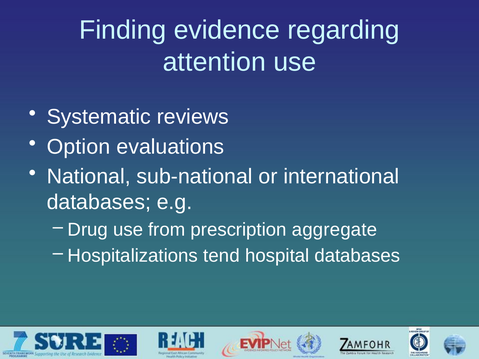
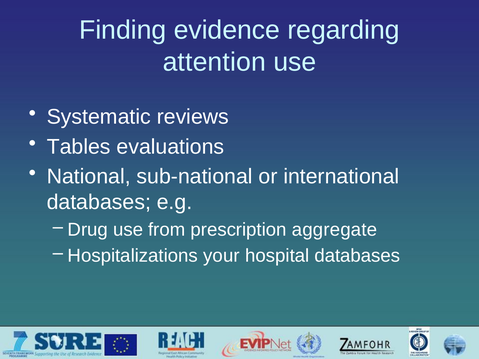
Option: Option -> Tables (79, 147)
tend: tend -> your (221, 256)
